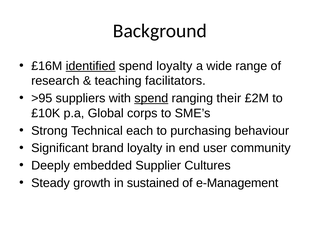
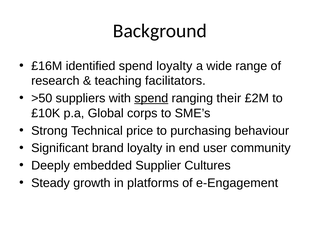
identified underline: present -> none (91, 66)
>95: >95 -> >50 (42, 98)
each: each -> price (140, 131)
sustained: sustained -> platforms (153, 183)
e-Management: e-Management -> e-Engagement (237, 183)
